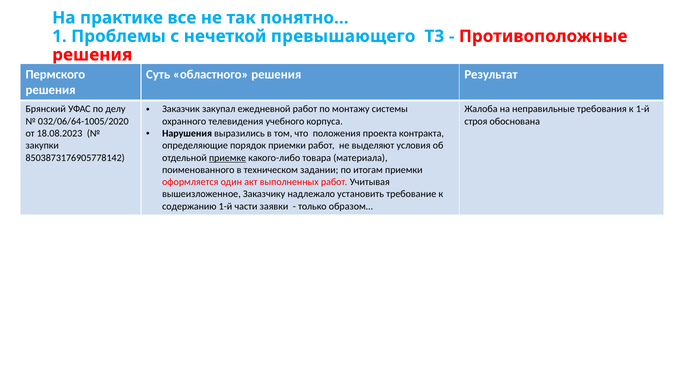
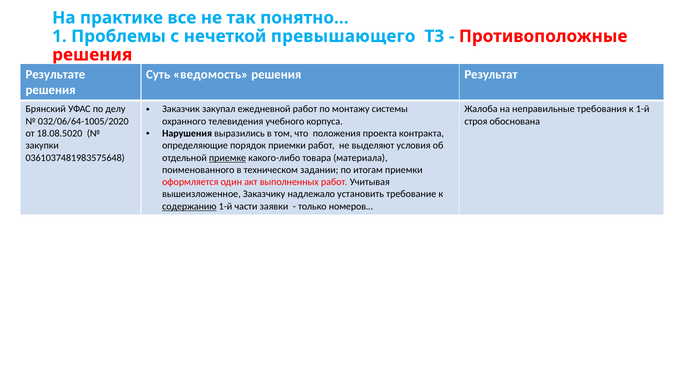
Пермского: Пермского -> Результате (55, 74)
областного: областного -> ведомость (211, 74)
18.08.2023: 18.08.2023 -> 18.08.5020 (60, 133)
8503873176905778142: 8503873176905778142 -> 0361037481983575648 (75, 158)
содержанию underline: none -> present (189, 206)
образом…: образом… -> номеров… (351, 206)
